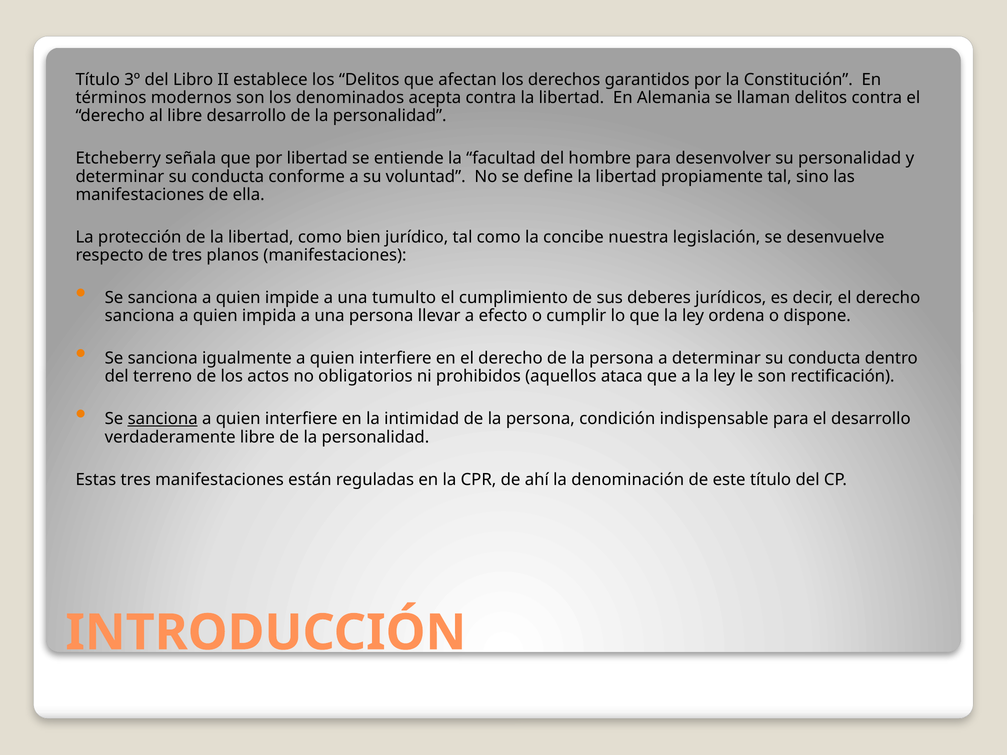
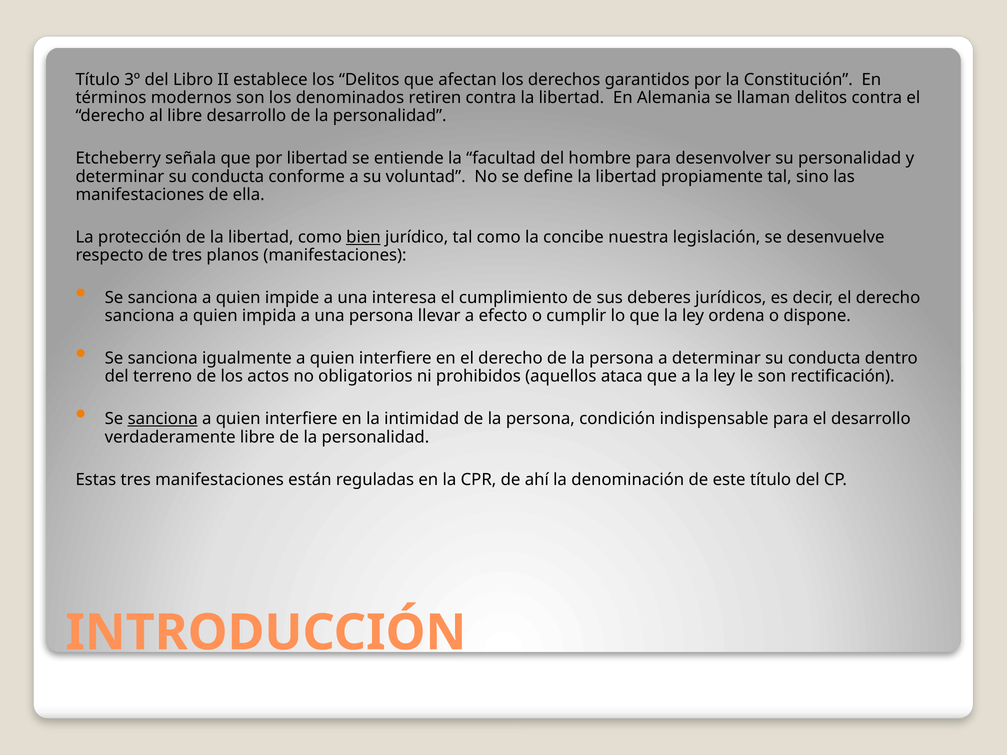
acepta: acepta -> retiren (435, 98)
bien underline: none -> present (363, 237)
tumulto: tumulto -> interesa (404, 298)
